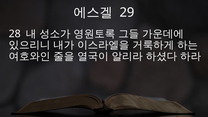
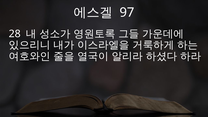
29: 29 -> 97 (127, 13)
